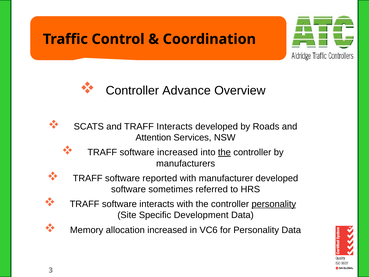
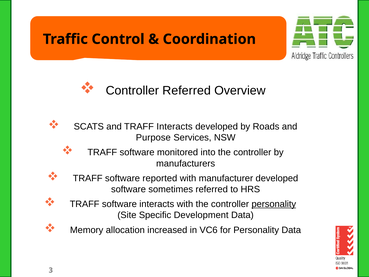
Controller Advance: Advance -> Referred (187, 90)
Attention: Attention -> Purpose (153, 137)
software increased: increased -> monitored (178, 152)
the underline: present -> none (224, 152)
